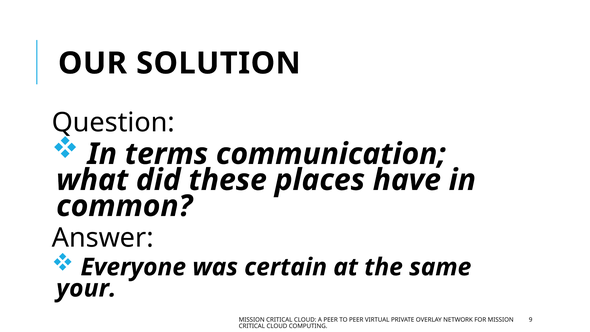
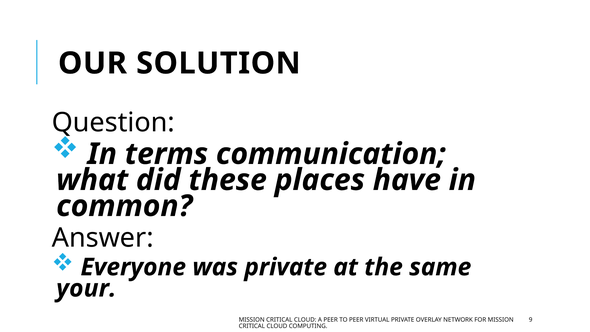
was certain: certain -> private (286, 267)
